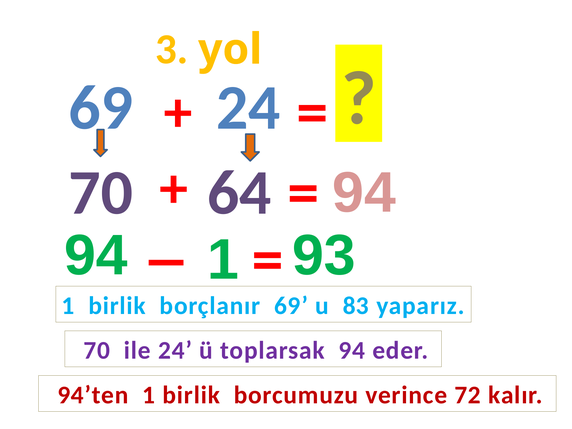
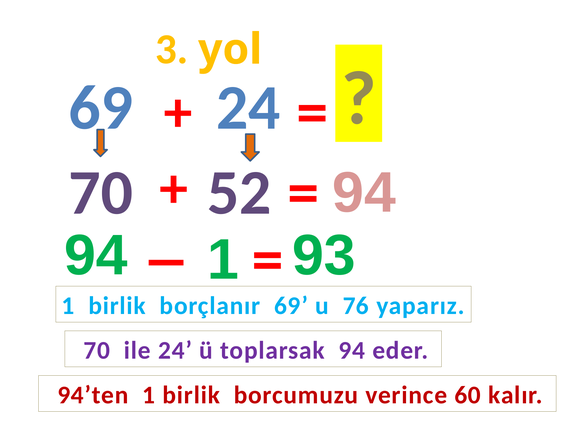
64: 64 -> 52 (239, 193)
83: 83 -> 76 (356, 306)
72: 72 -> 60 (468, 395)
